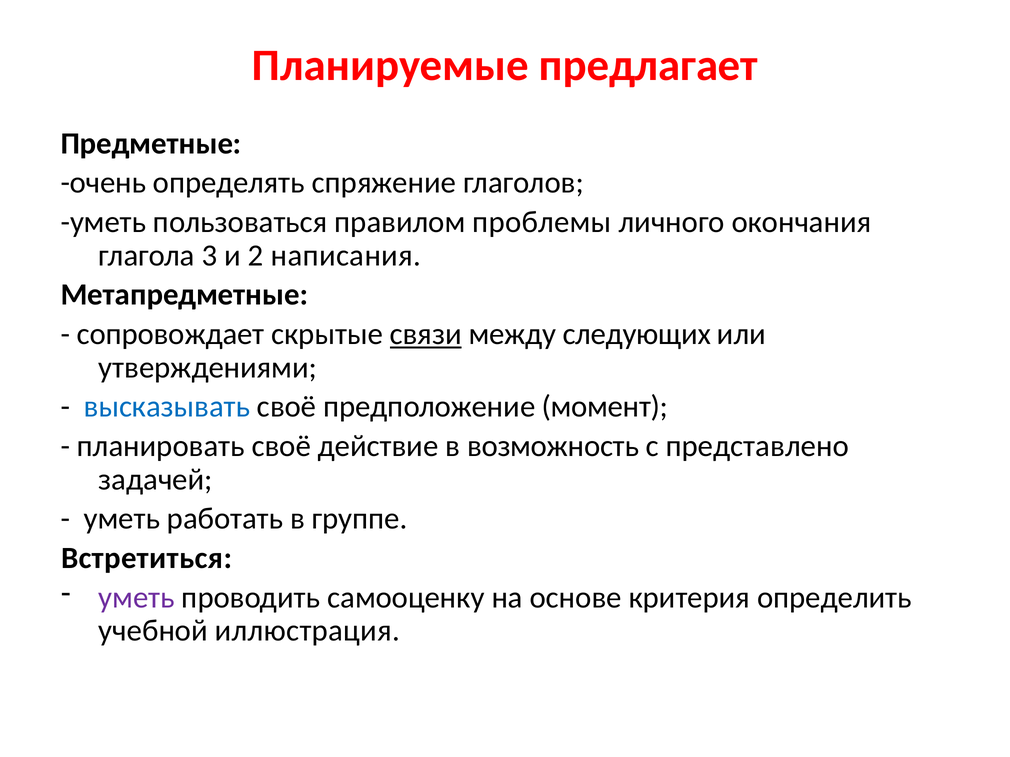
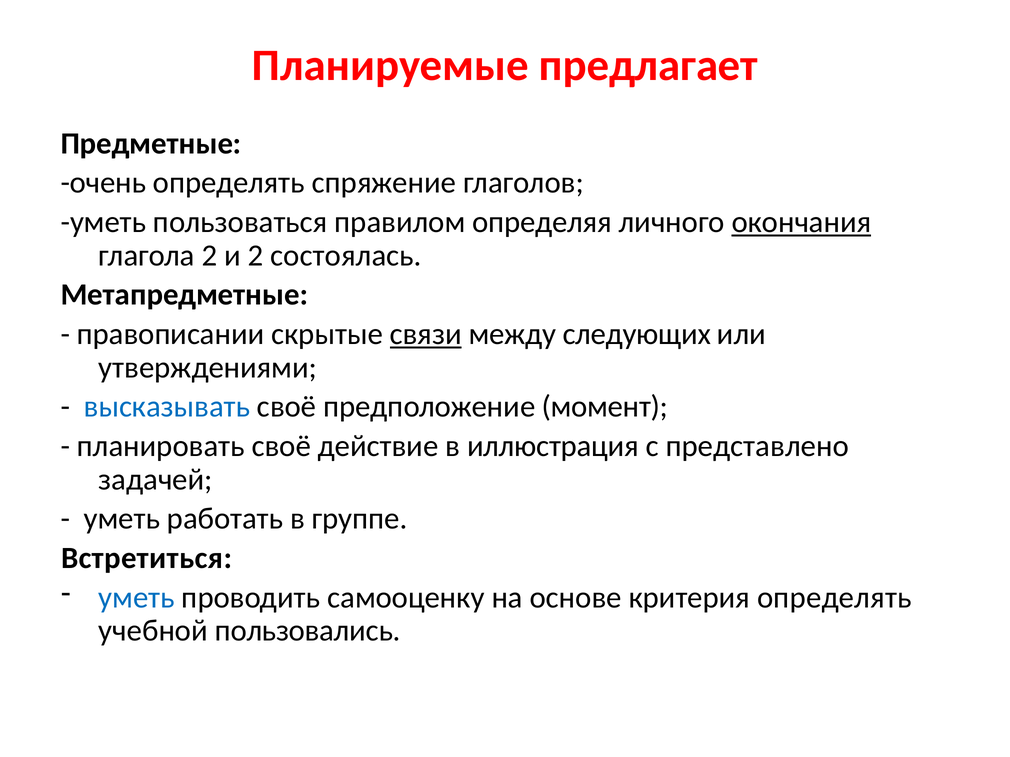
проблемы: проблемы -> определяя (542, 222)
окончания underline: none -> present (801, 222)
глагола 3: 3 -> 2 (209, 256)
написания: написания -> состоялась (346, 256)
сопровождает: сопровождает -> правописании (171, 334)
возможность: возможность -> иллюстрация (553, 446)
уметь colour: purple -> blue (137, 598)
критерия определить: определить -> определять (834, 598)
иллюстрация: иллюстрация -> пользовались (308, 631)
